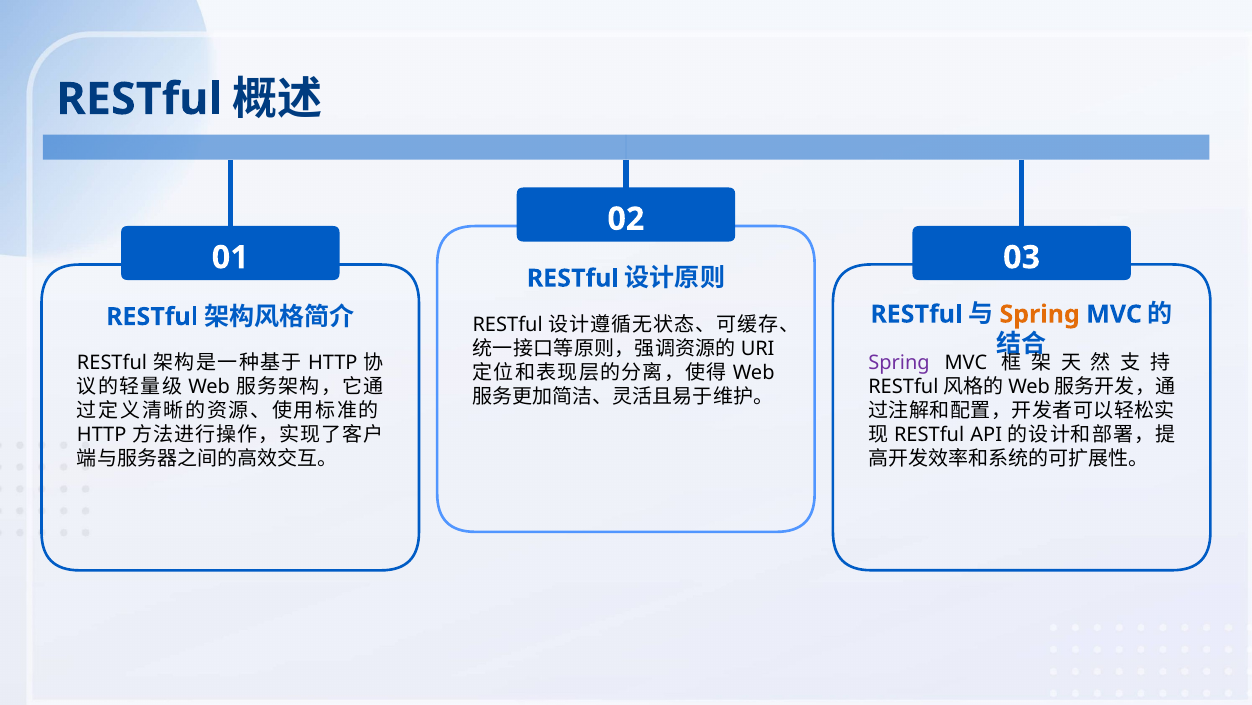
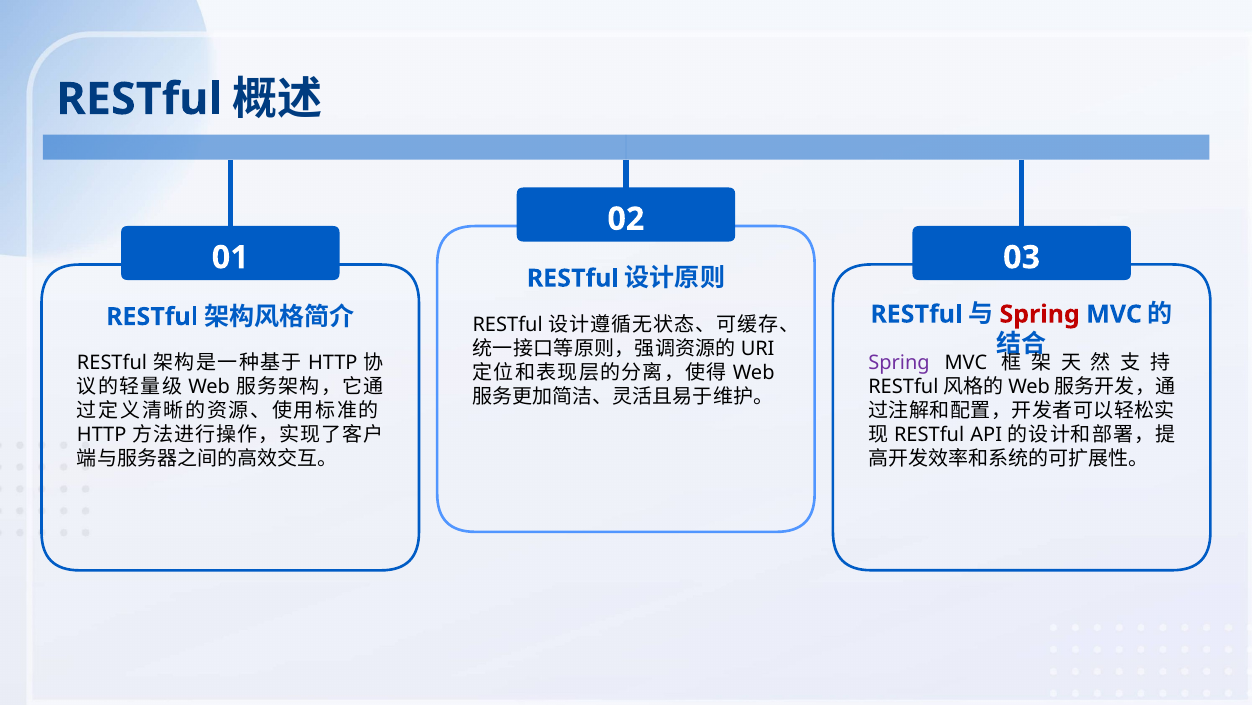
Spring colour: orange -> red (1040, 314)
